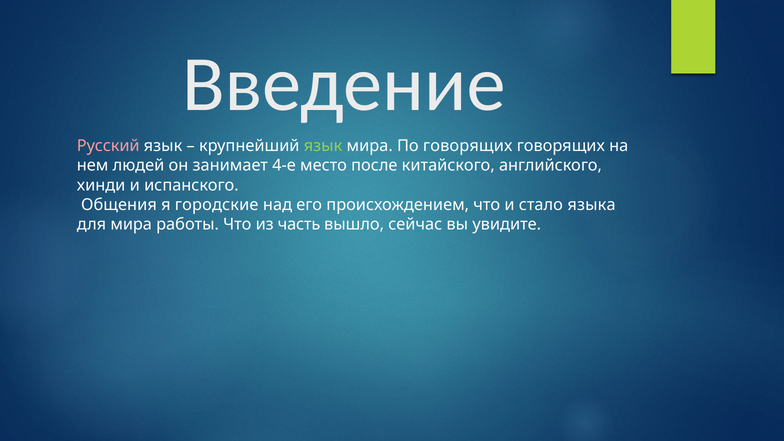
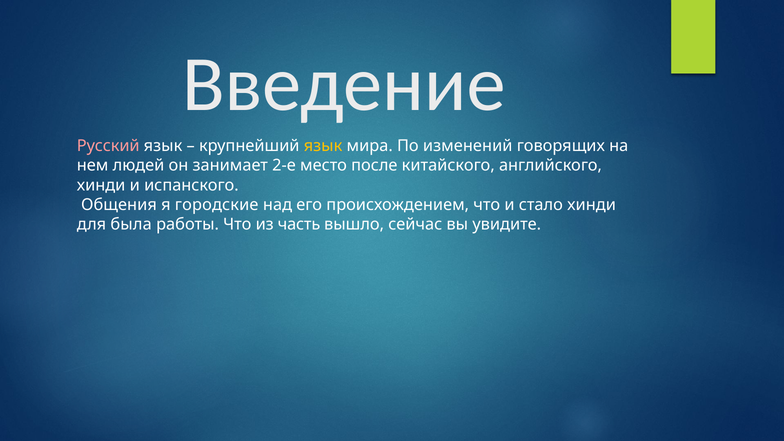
язык colour: light green -> yellow (323, 146)
По говорящих: говорящих -> изменений (468, 146)
4-е: 4-е -> 2-е (284, 166)
стало языка: языка -> хинди (592, 205)
для мира: мира -> была (131, 224)
